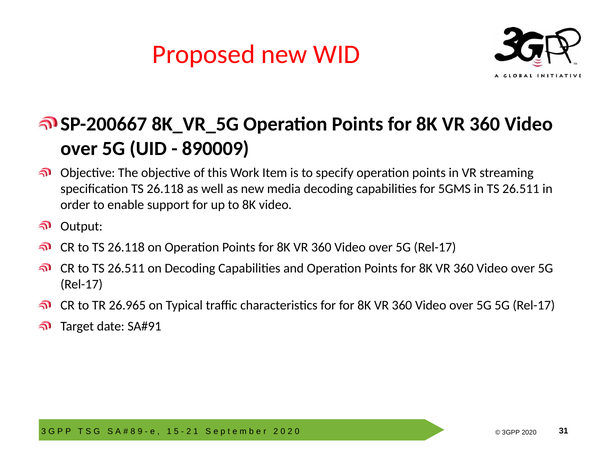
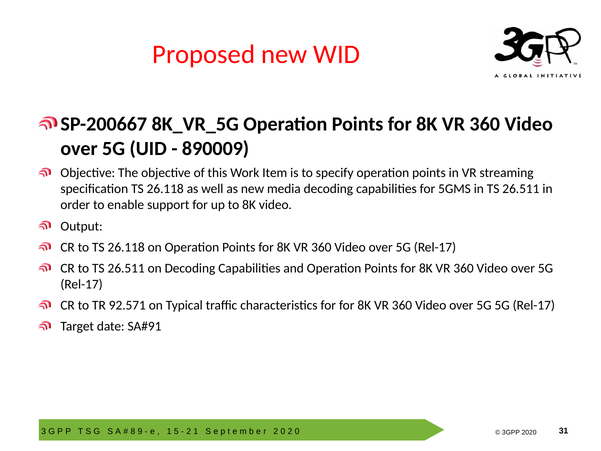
26.965: 26.965 -> 92.571 (127, 305)
